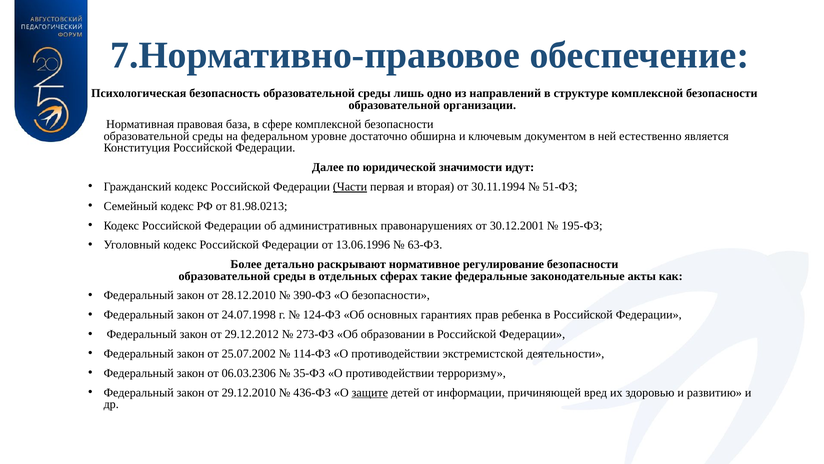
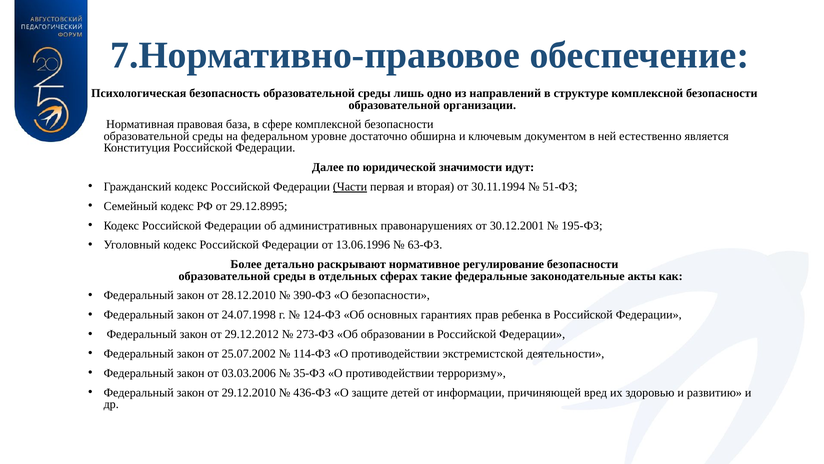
81.98.0213: 81.98.0213 -> 29.12.8995 (259, 206)
06.03.2306: 06.03.2306 -> 03.03.2006 (249, 373)
защите underline: present -> none (370, 392)
